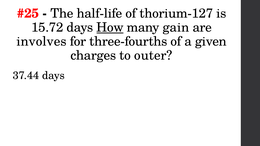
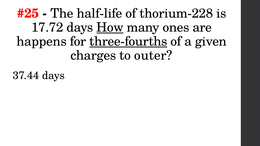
thorium-127: thorium-127 -> thorium-228 (176, 13)
15.72: 15.72 -> 17.72 (47, 27)
gain: gain -> ones (176, 27)
involves: involves -> happens (42, 41)
three-fourths underline: none -> present (128, 41)
